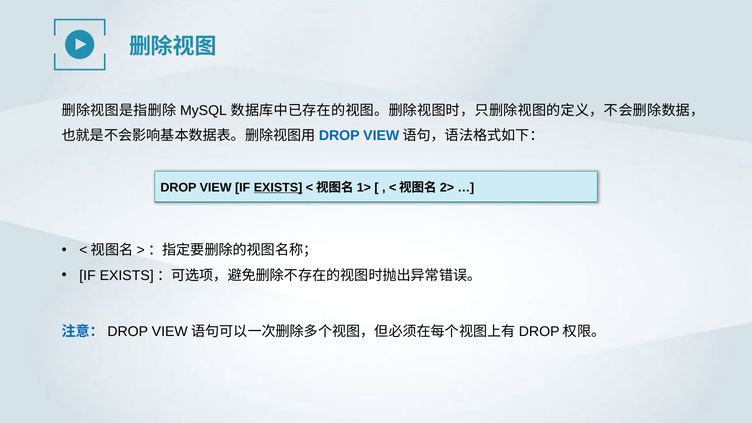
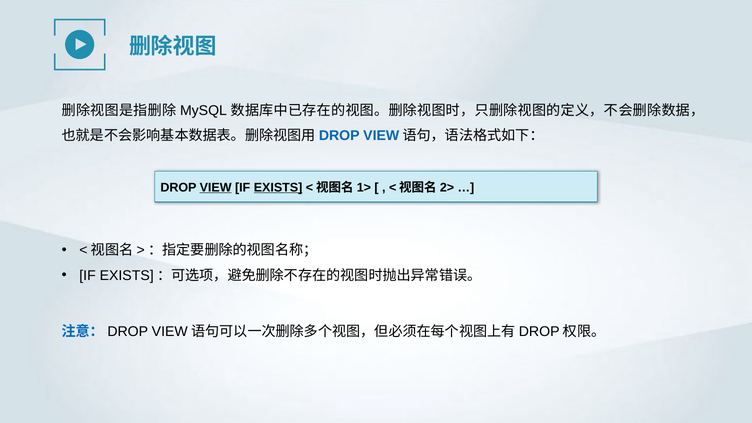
VIEW underline: none -> present (216, 187)
